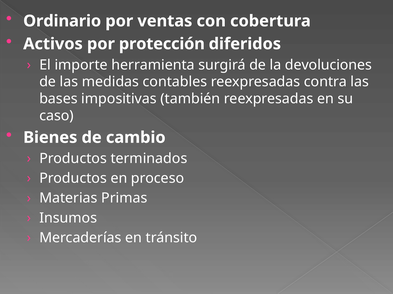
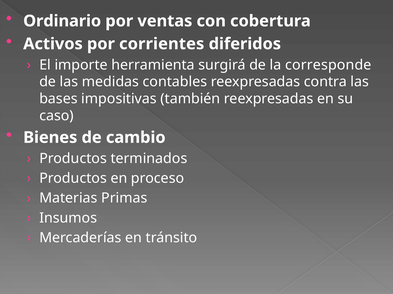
protección: protección -> corrientes (162, 44)
devoluciones: devoluciones -> corresponde (328, 65)
